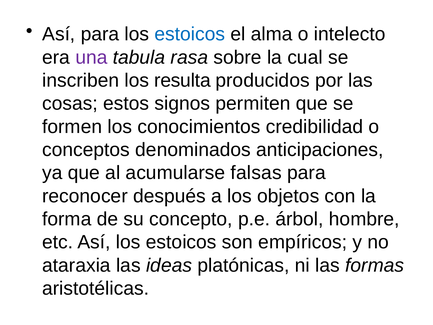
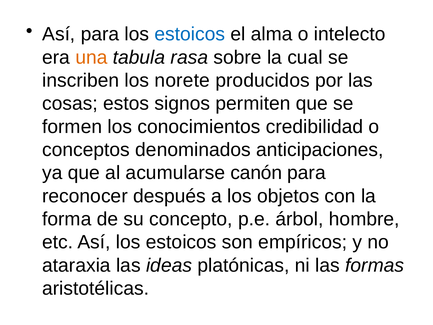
una colour: purple -> orange (91, 57)
resulta: resulta -> norete (182, 80)
falsas: falsas -> canón (256, 173)
